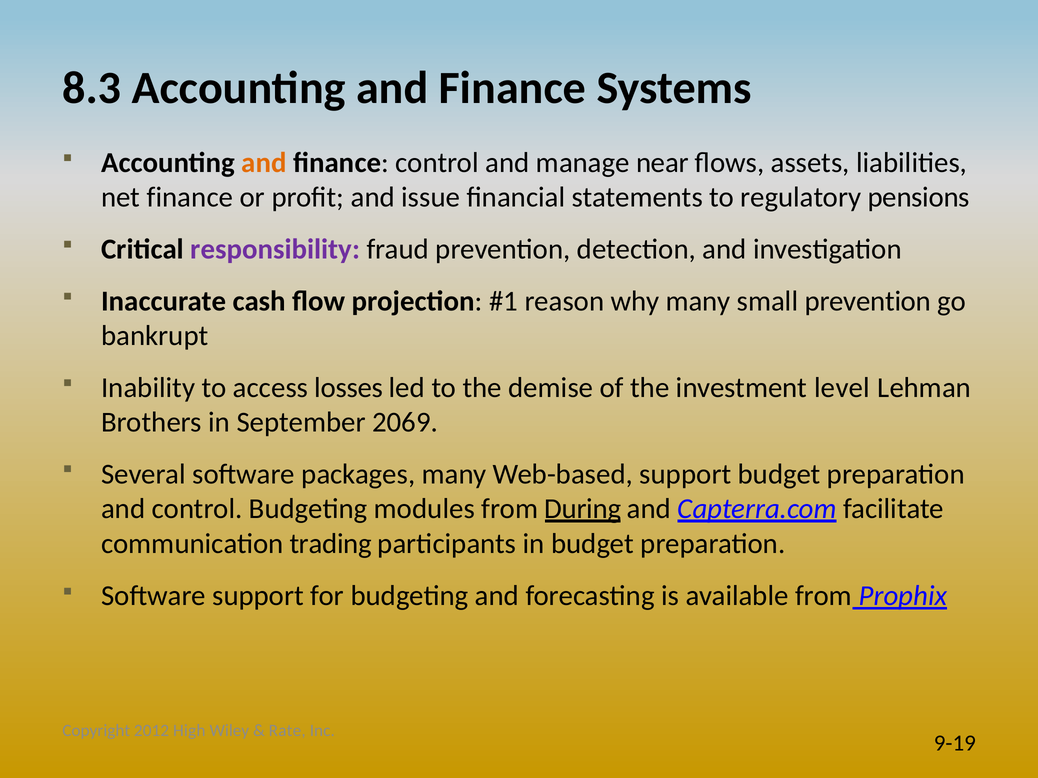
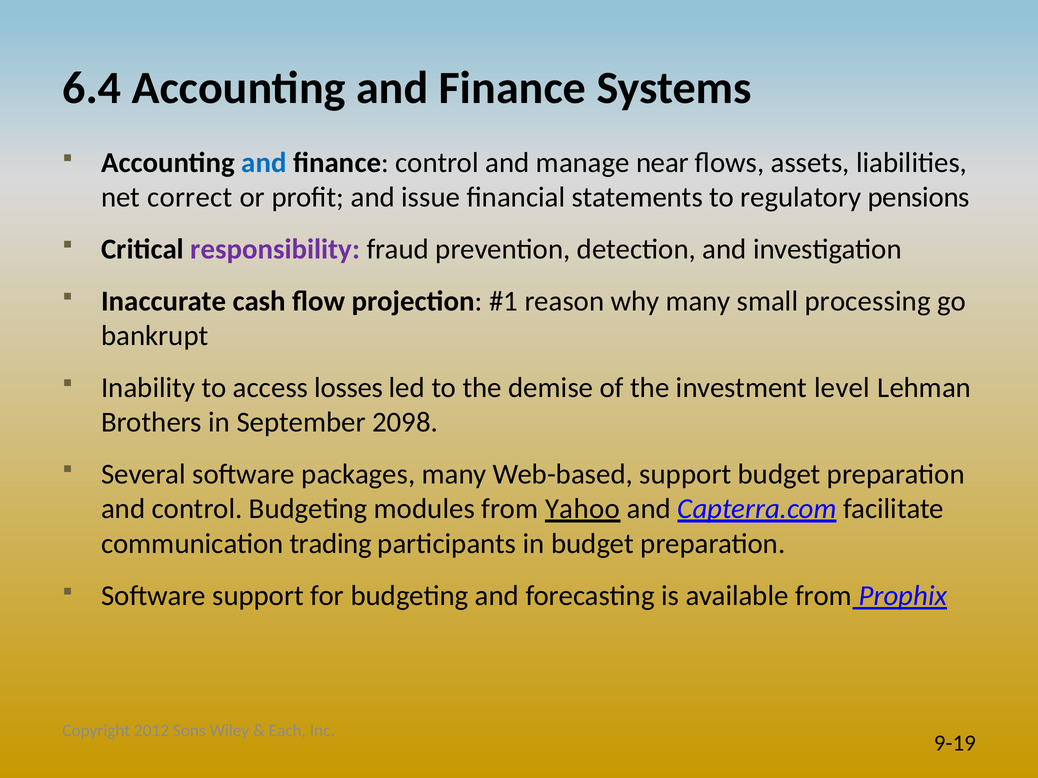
8.3: 8.3 -> 6.4 (92, 88)
and colour: orange -> blue (264, 163)
net finance: finance -> correct (190, 198)
small prevention: prevention -> processing (868, 301)
2069: 2069 -> 2098 (405, 422)
During: During -> Yahoo (582, 509)
High: High -> Sons (189, 731)
Rate: Rate -> Each (287, 731)
